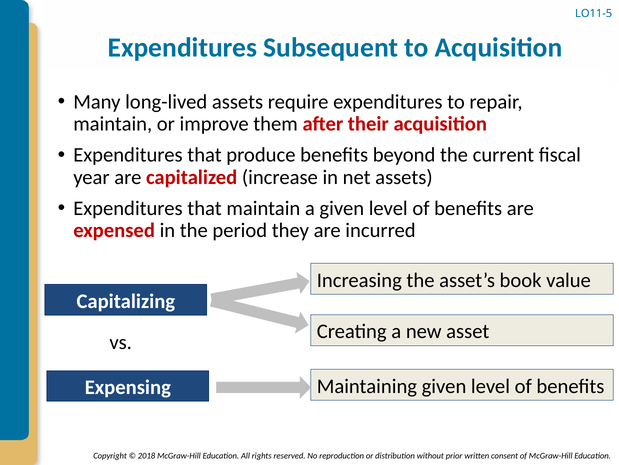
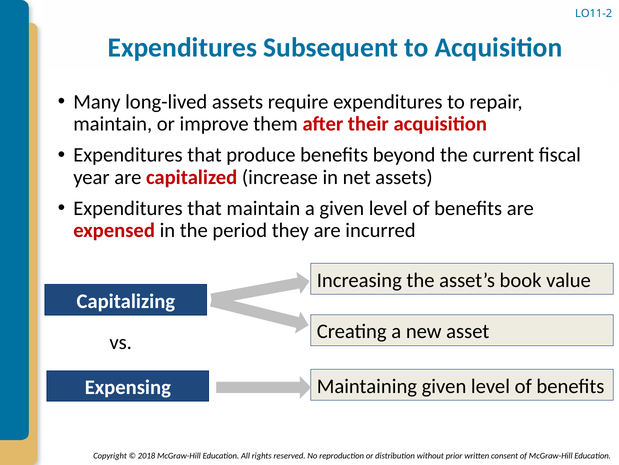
LO11-5: LO11-5 -> LO11-2 (594, 13)
